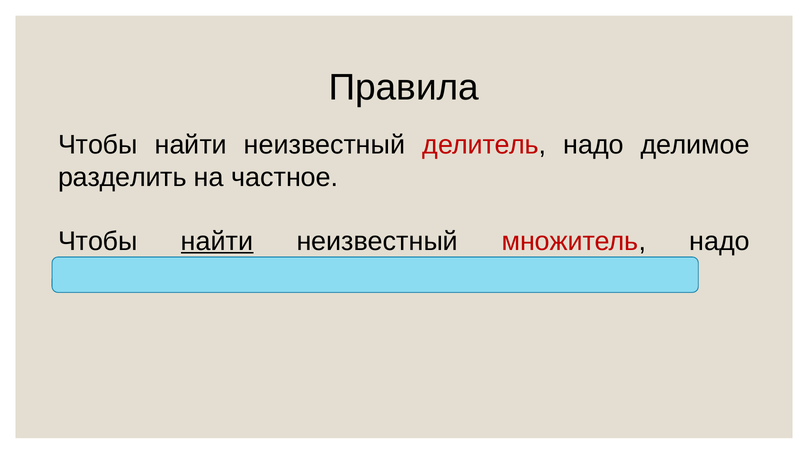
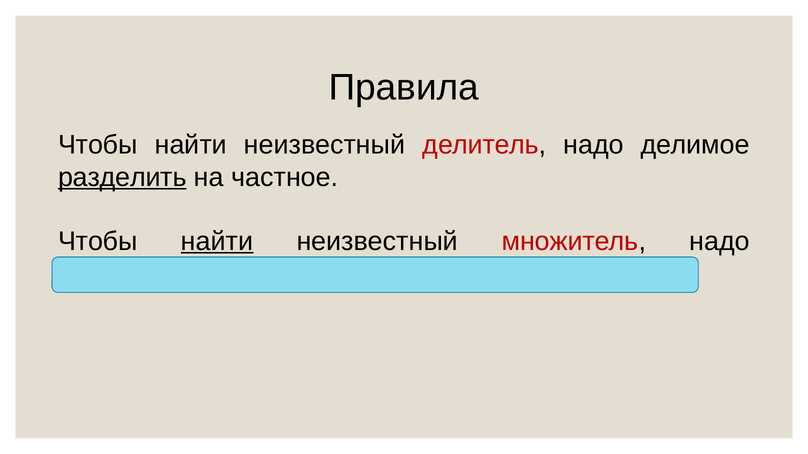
разделить underline: none -> present (122, 177)
